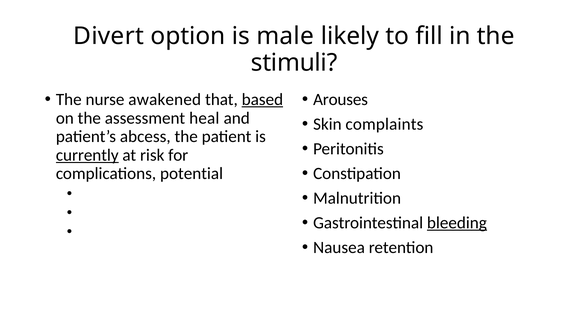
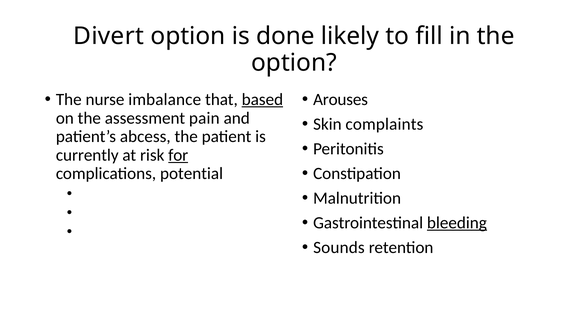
male: male -> done (285, 36)
stimuli: stimuli -> option (294, 63)
awakened: awakened -> imbalance (165, 99)
heal: heal -> pain (204, 118)
currently underline: present -> none (87, 155)
for underline: none -> present (178, 155)
Nausea: Nausea -> Sounds (339, 247)
